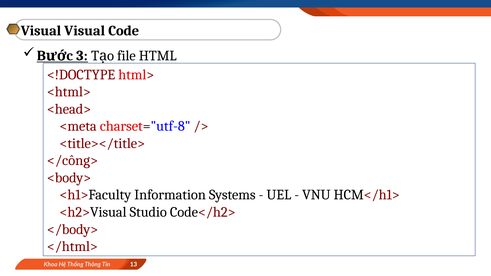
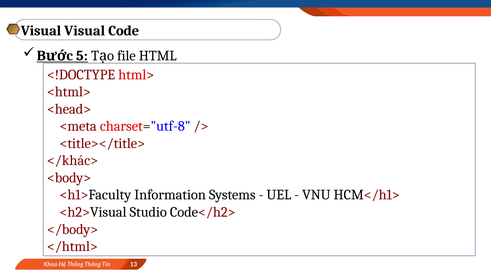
3: 3 -> 5 (82, 56)
</công>: </công> -> </khác> (73, 161)
